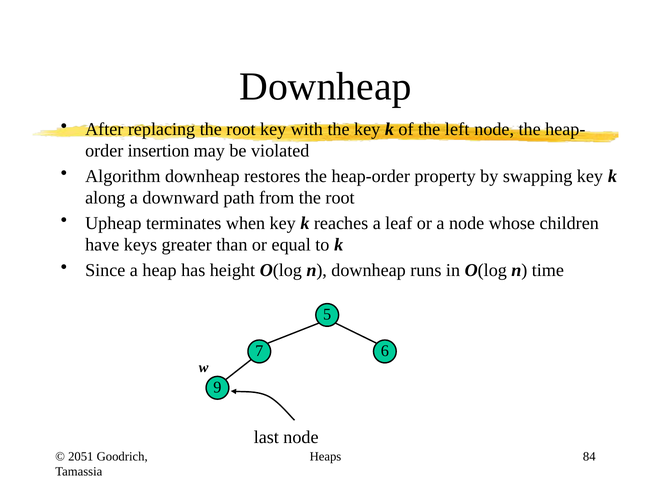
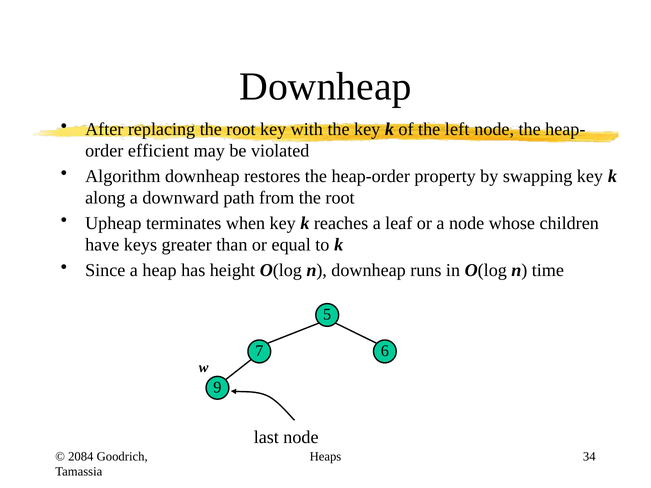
insertion: insertion -> efficient (158, 151)
2051: 2051 -> 2084 (81, 457)
84: 84 -> 34 (589, 457)
